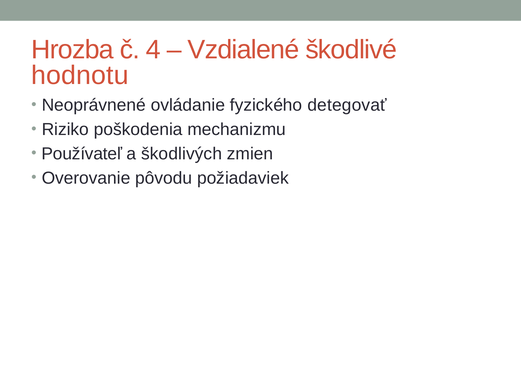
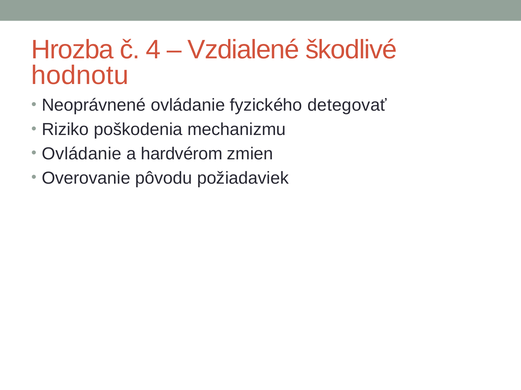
Používateľ: Používateľ -> Ovládanie (82, 154)
škodlivých: škodlivých -> hardvérom (182, 154)
